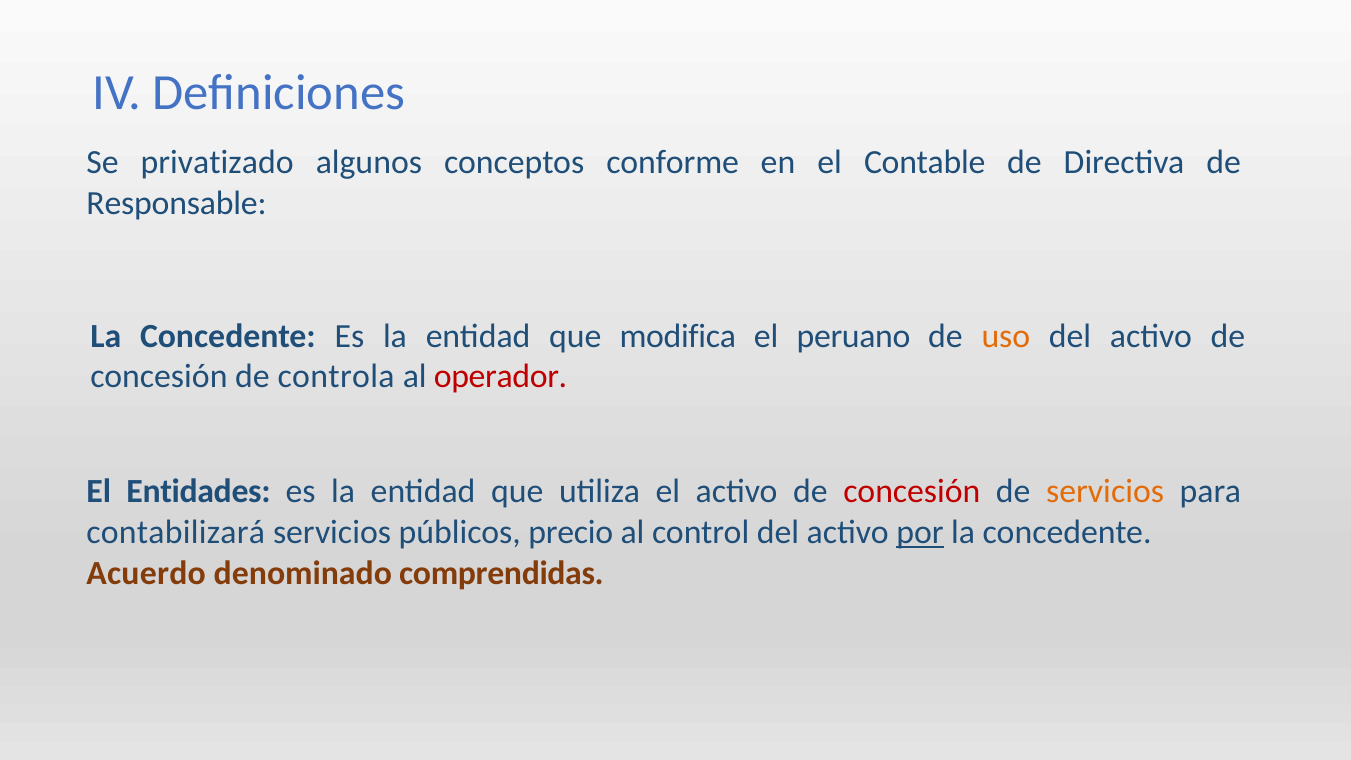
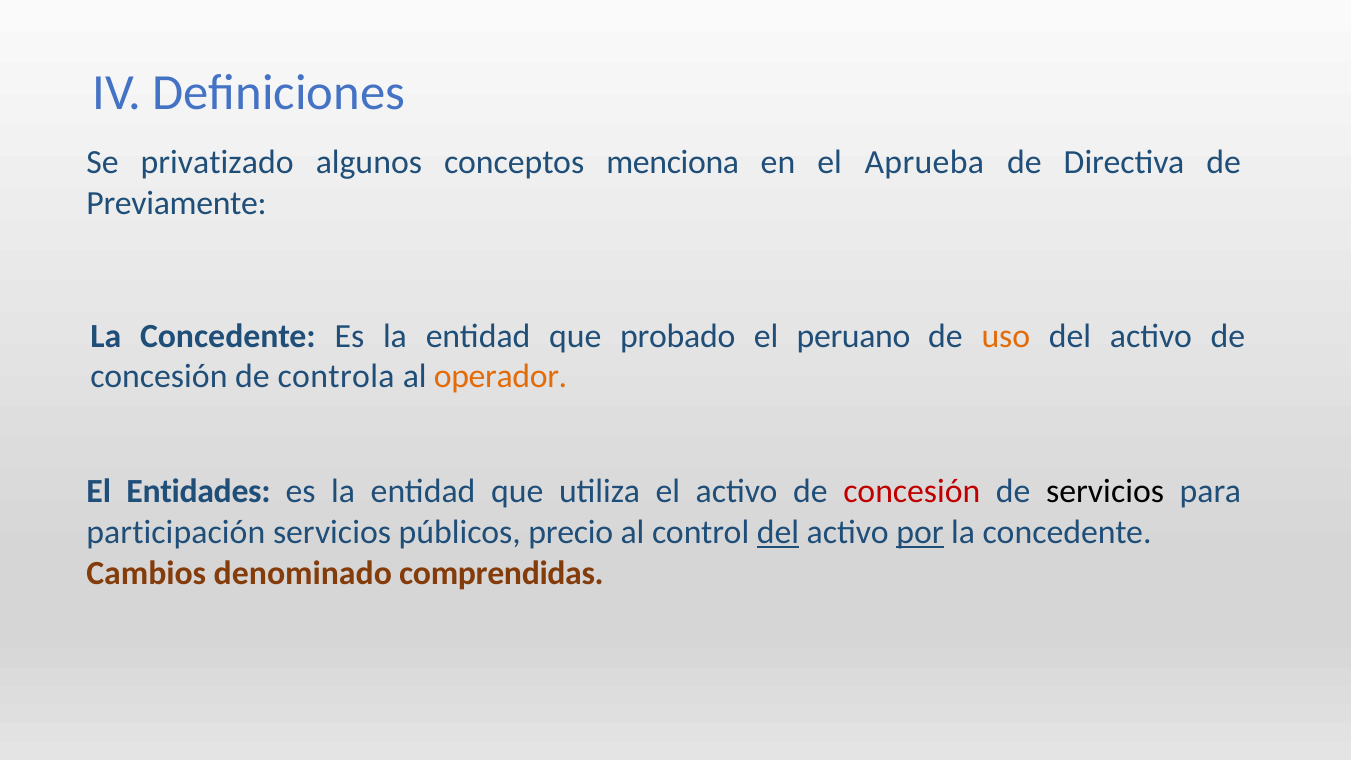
conforme: conforme -> menciona (673, 163)
Contable: Contable -> Aprueba (924, 163)
Responsable: Responsable -> Previamente (177, 203)
modifica: modifica -> probado (678, 336)
operador colour: red -> orange (501, 377)
servicios colour: orange -> black (1105, 492)
contabilizará: contabilizará -> participación (176, 532)
del underline: none -> present (778, 532)
Acuerdo: Acuerdo -> Cambios (146, 573)
